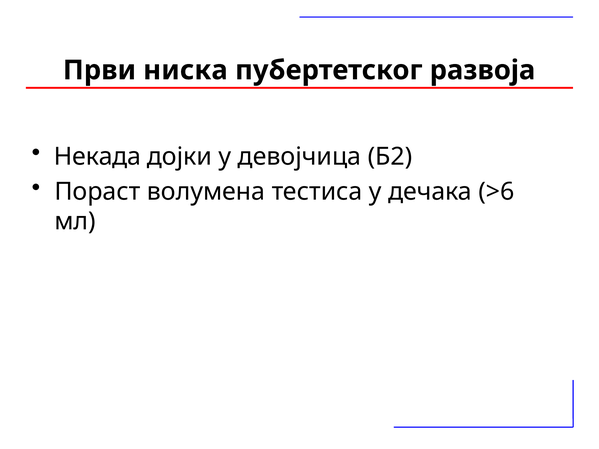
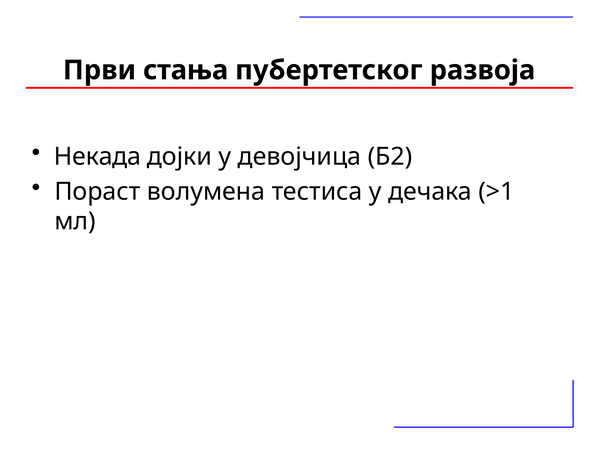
ниска: ниска -> стања (186, 70)
>6: >6 -> >1 (496, 192)
